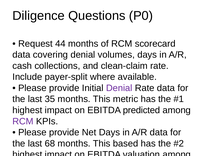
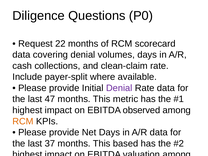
44: 44 -> 22 (60, 44)
35: 35 -> 47 (50, 99)
predicted: predicted -> observed (141, 110)
RCM colour: purple -> orange (23, 121)
68: 68 -> 37 (50, 143)
